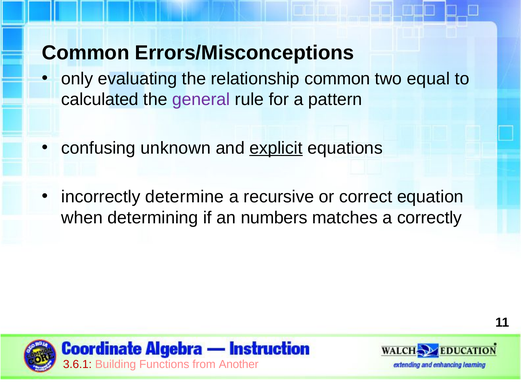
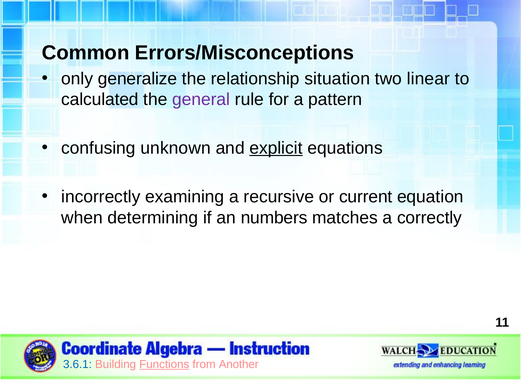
evaluating: evaluating -> generalize (138, 79)
relationship common: common -> situation (337, 79)
equal: equal -> linear (428, 79)
determine: determine -> examining (185, 197)
correct: correct -> current (366, 197)
3.6.1 colour: red -> blue (77, 364)
Functions underline: none -> present (164, 364)
